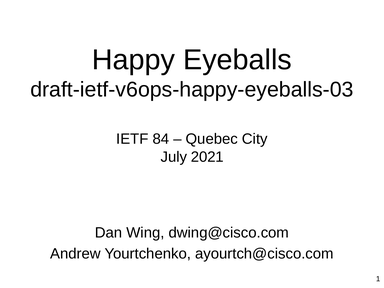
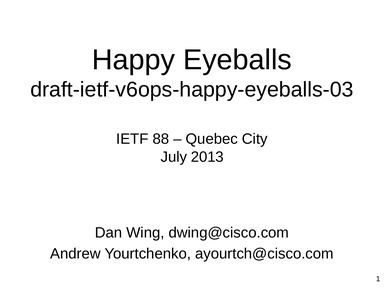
84: 84 -> 88 (161, 139)
2021: 2021 -> 2013 (207, 157)
